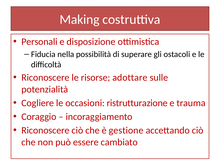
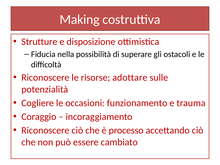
Personali: Personali -> Strutture (39, 42)
ristrutturazione: ristrutturazione -> funzionamento (137, 103)
gestione: gestione -> processo (126, 130)
